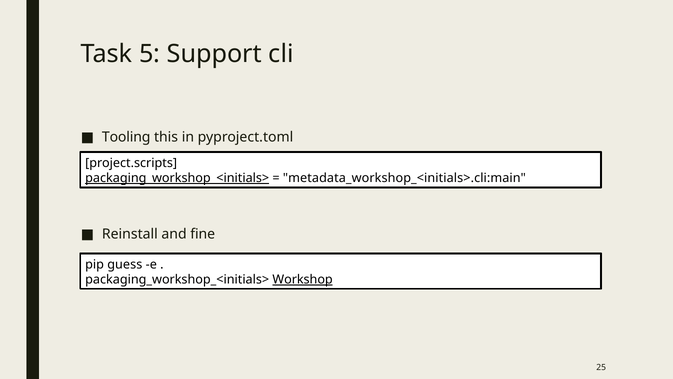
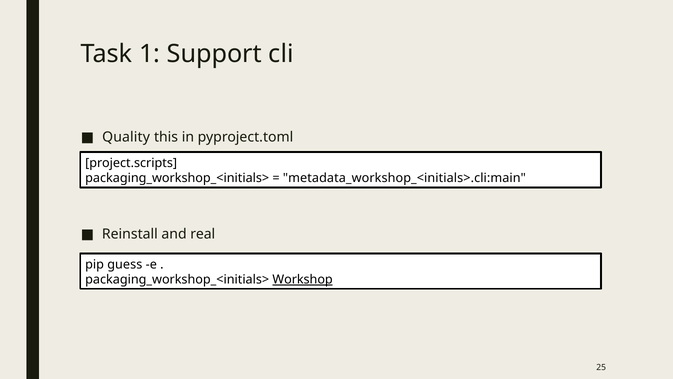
5: 5 -> 1 (150, 54)
Tooling: Tooling -> Quality (126, 137)
packaging_workshop_<initials> underline: present -> none (177, 178)
fine: fine -> real (203, 234)
